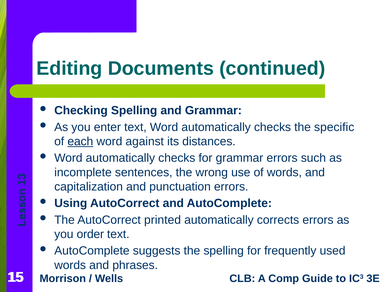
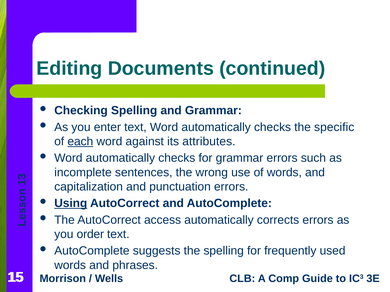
distances: distances -> attributes (209, 142)
Using underline: none -> present (71, 204)
printed: printed -> access (163, 220)
